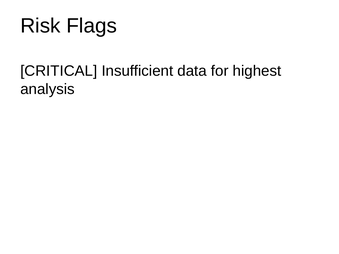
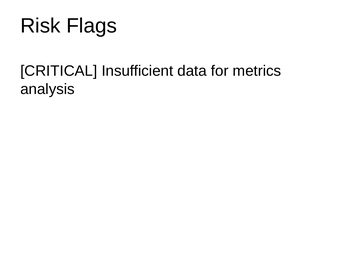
highest: highest -> metrics (257, 71)
